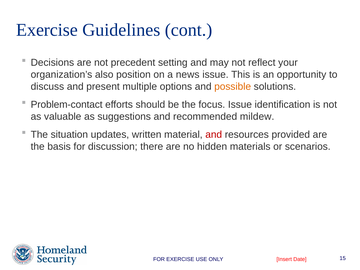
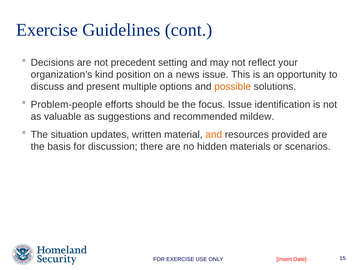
also: also -> kind (104, 74)
Problem-contact: Problem-contact -> Problem-people (67, 104)
and colour: red -> orange (214, 134)
